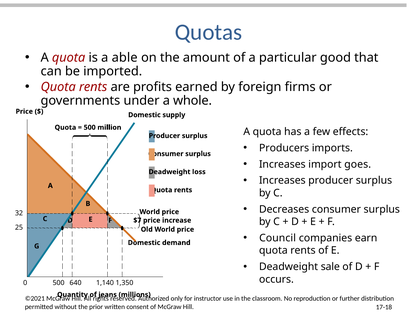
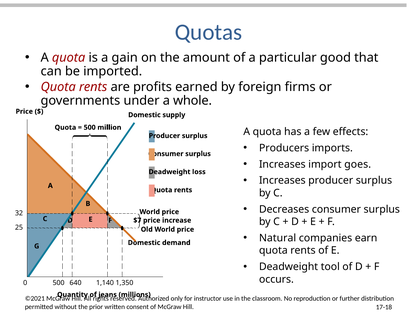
able: able -> gain (125, 58)
Council: Council -> Natural (278, 238)
sale: sale -> tool (330, 267)
